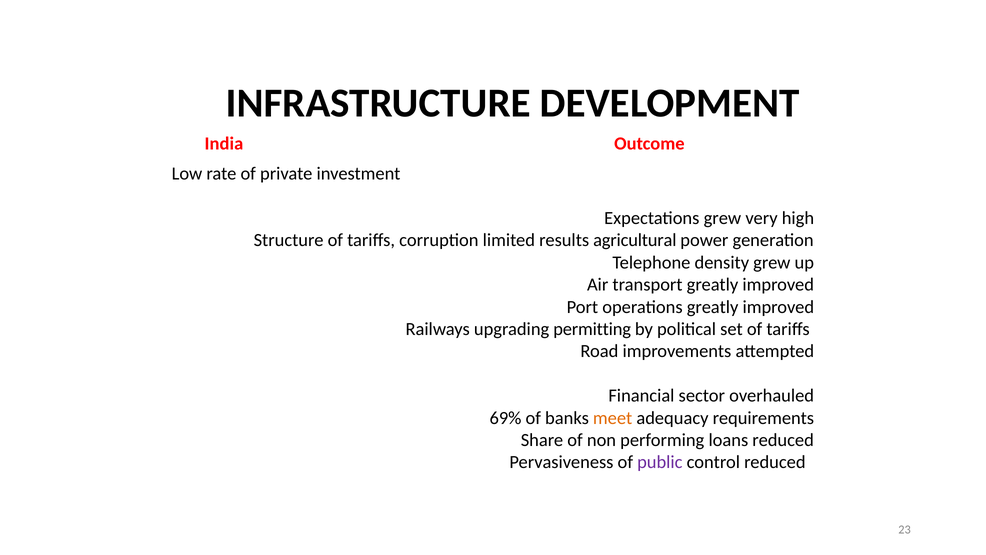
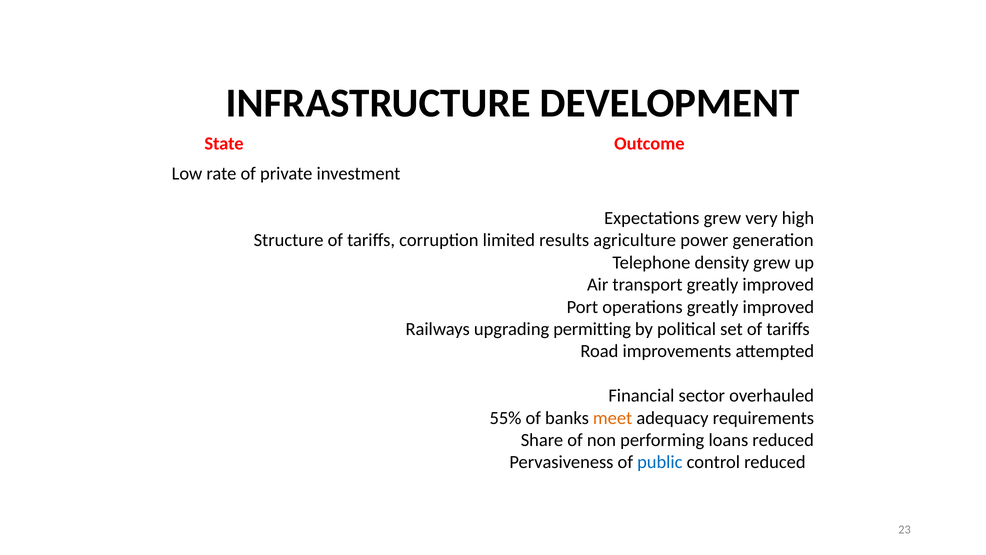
India: India -> State (224, 144)
agricultural: agricultural -> agriculture (635, 240)
69%: 69% -> 55% (505, 418)
public colour: purple -> blue (660, 462)
